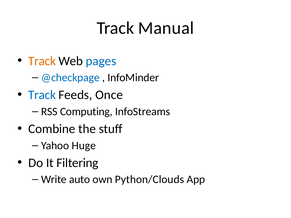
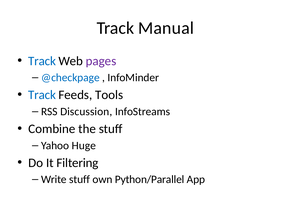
Track colour: orange -> blue (42, 61)
pages colour: blue -> purple (101, 61)
Once: Once -> Tools (109, 95)
Computing: Computing -> Discussion (86, 112)
Write auto: auto -> stuff (80, 180)
Python/Clouds: Python/Clouds -> Python/Parallel (150, 180)
